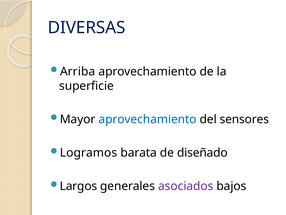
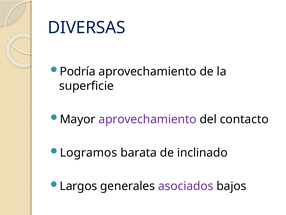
Arriba: Arriba -> Podría (78, 71)
aprovechamiento colour: blue -> purple (148, 119)
sensores: sensores -> contacto (244, 119)
diseñado: diseñado -> inclinado (202, 152)
